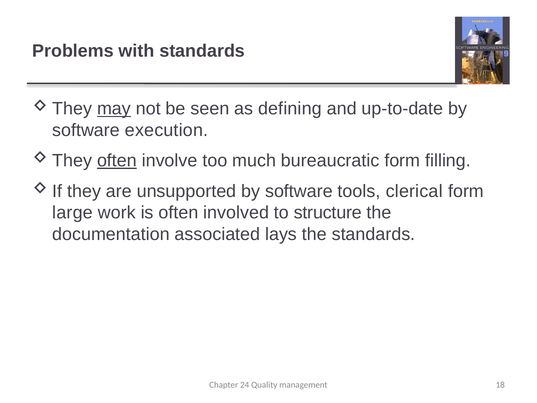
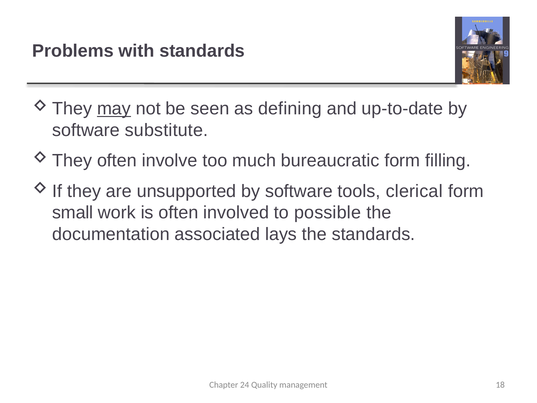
execution: execution -> substitute (167, 130)
often underline: present -> none (117, 161)
large: large -> small (73, 212)
structure: structure -> possible (328, 212)
